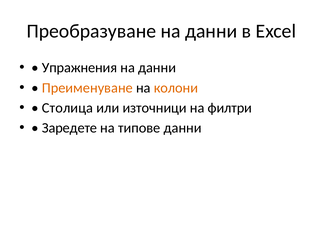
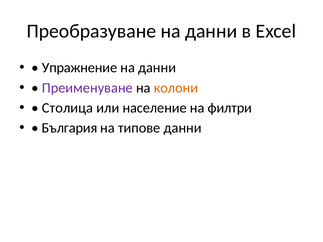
Упражнения: Упражнения -> Упражнение (80, 68)
Преименуване colour: orange -> purple (87, 88)
източници: източници -> население (155, 108)
Заредете: Заредете -> България (69, 128)
